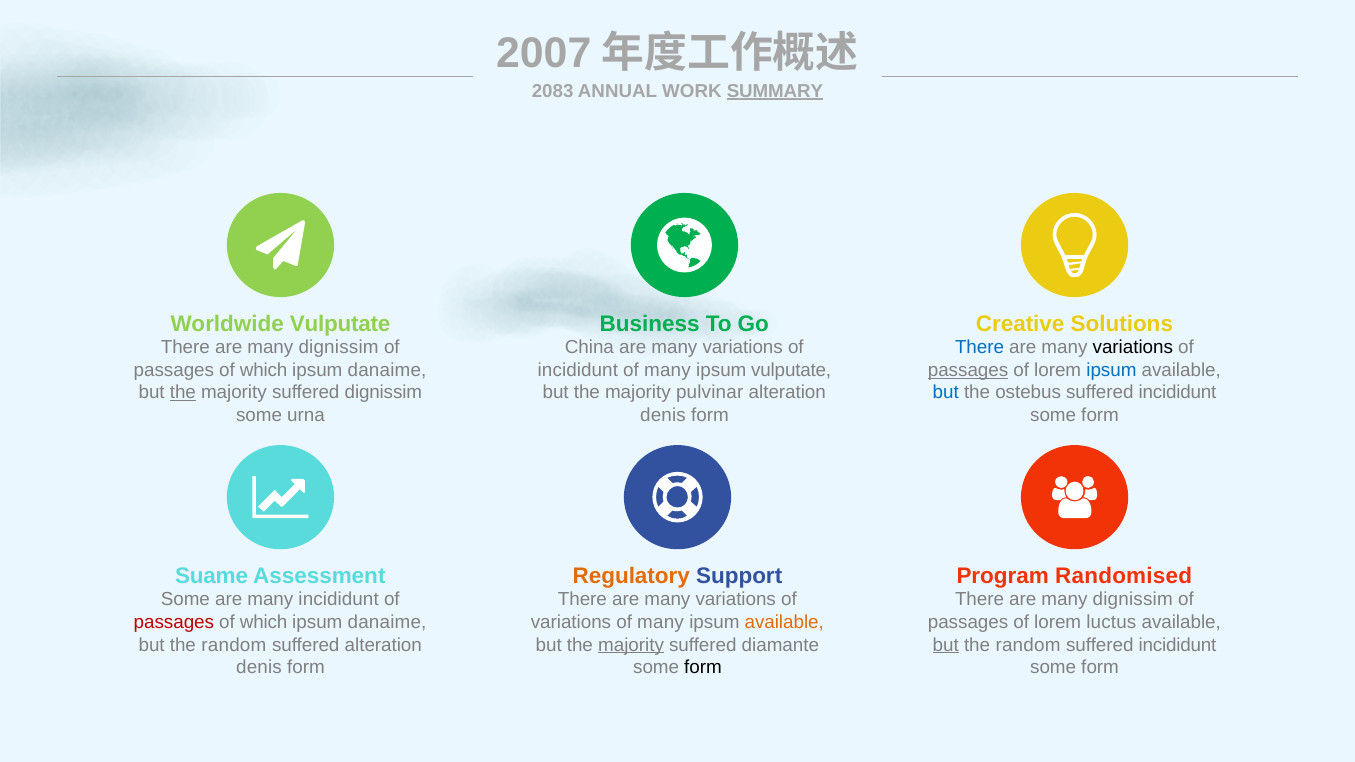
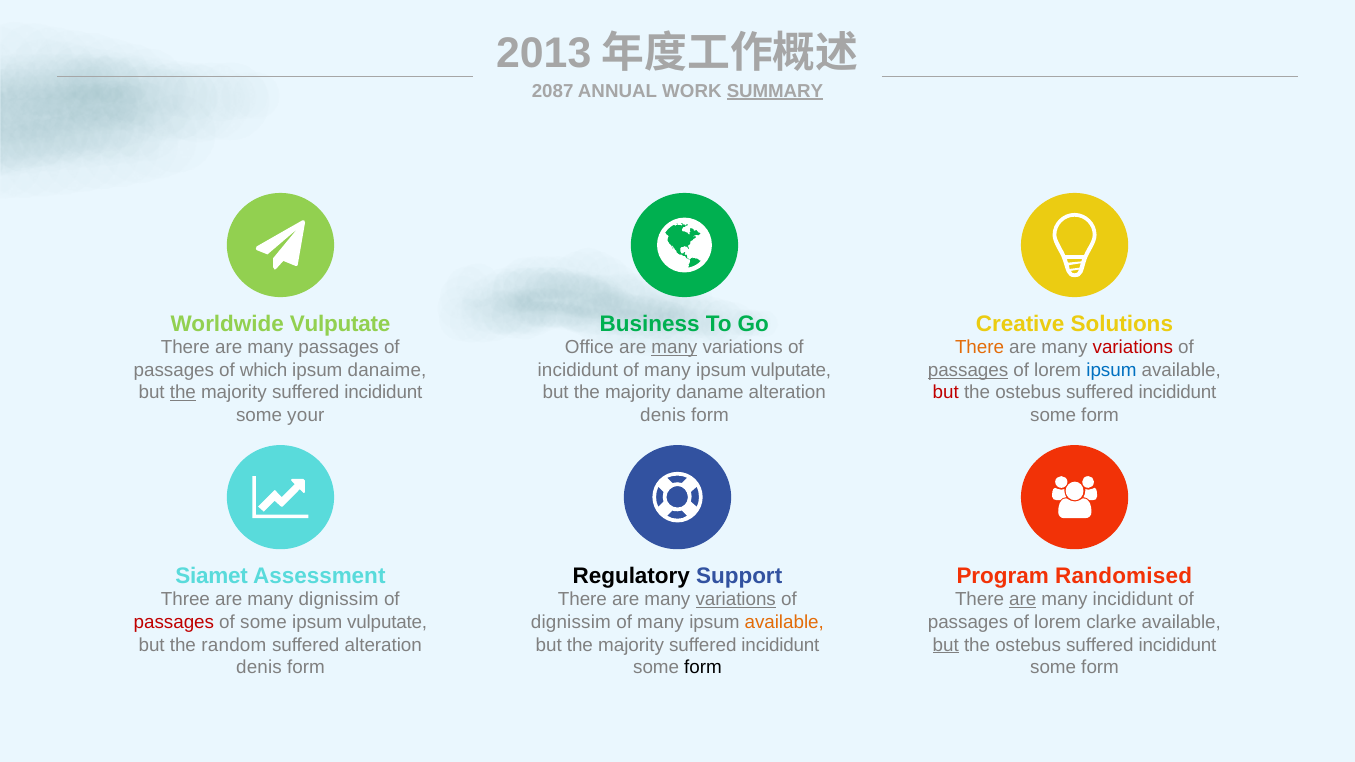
2007: 2007 -> 2013 (544, 54)
2083: 2083 -> 2087 (553, 91)
dignissim: dignissim -> passages (339, 348)
China: China -> Office (589, 348)
many underline: none -> present (674, 348)
There colour: blue -> orange (980, 348)
variations colour: black -> red (1133, 348)
dignissim: dignissim -> incididunt (383, 393)
pulvinar: pulvinar -> daname (710, 393)
but colour: blue -> red (946, 393)
urna: urna -> your (306, 415)
Suame: Suame -> Siamet (212, 576)
Regulatory colour: orange -> black (631, 576)
Some: Some -> Three (185, 600)
many incididunt: incididunt -> dignissim (339, 600)
variations underline: none -> present (736, 600)
are underline: none -> present (1023, 600)
dignissim: dignissim -> incididunt (1133, 600)
which: which -> some (263, 622)
danaime: danaime -> vulputate (387, 622)
variations: variations -> dignissim (571, 622)
luctus: luctus -> clarke (1111, 622)
majority underline: present -> none (631, 645)
diamante: diamante -> incididunt (780, 645)
random: random -> ostebus (1028, 645)
